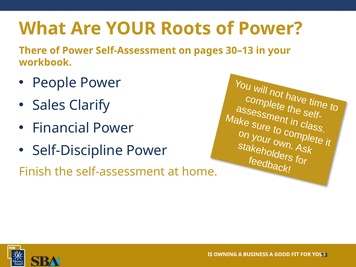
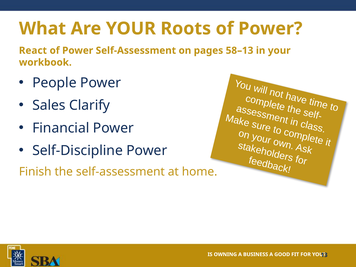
There: There -> React (33, 51)
30–13: 30–13 -> 58–13 (240, 51)
